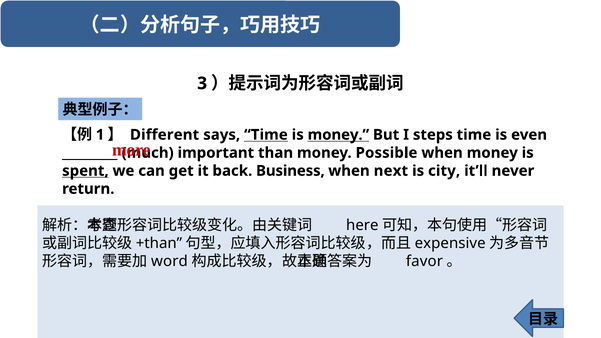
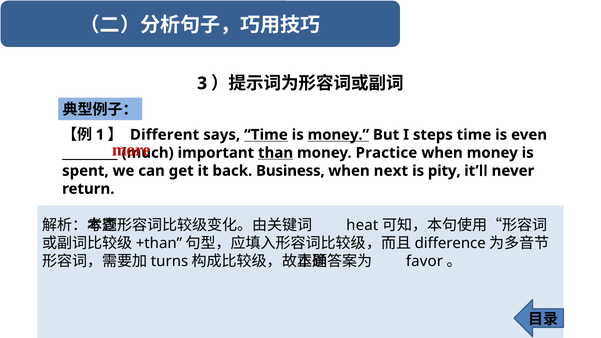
than underline: none -> present (276, 153)
Possible: Possible -> Practice (386, 153)
spent underline: present -> none (85, 171)
city: city -> pity (444, 171)
here: here -> heat (362, 226)
expensive: expensive -> difference (450, 244)
word: word -> turns (170, 262)
